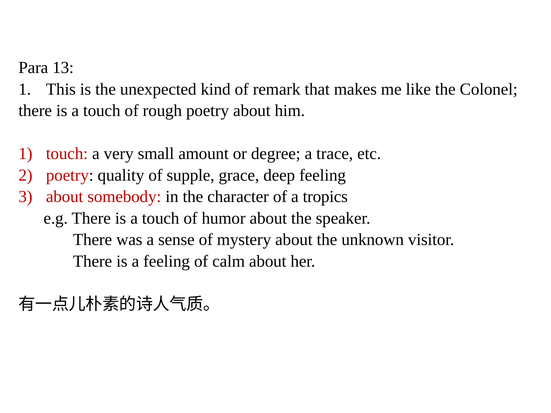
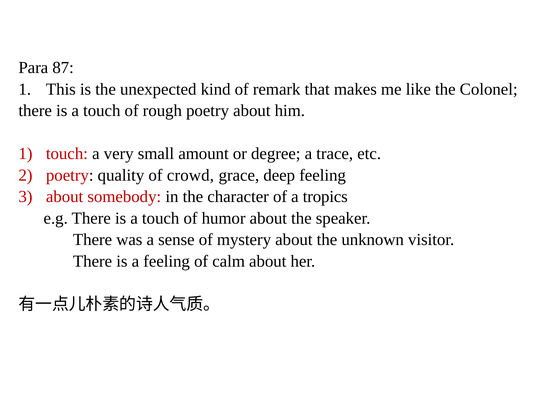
13: 13 -> 87 (63, 68)
supple: supple -> crowd (190, 175)
